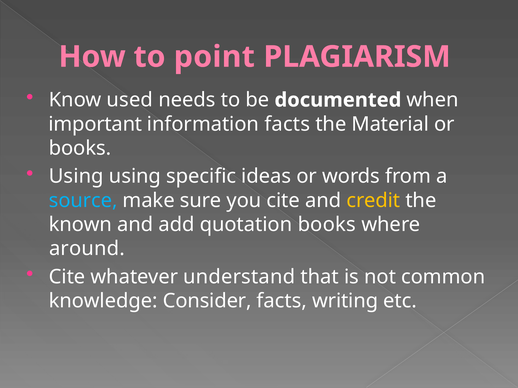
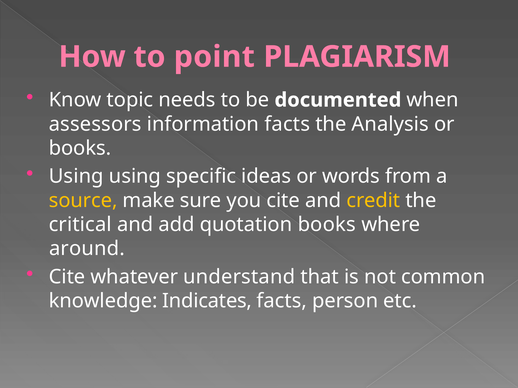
used: used -> topic (130, 100)
important: important -> assessors (95, 124)
Material: Material -> Analysis (390, 124)
source colour: light blue -> yellow (83, 201)
known: known -> critical (80, 225)
Consider: Consider -> Indicates (207, 301)
writing: writing -> person (345, 301)
